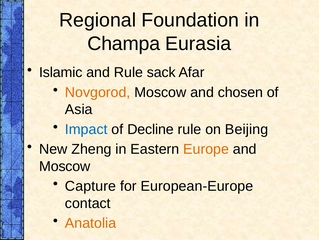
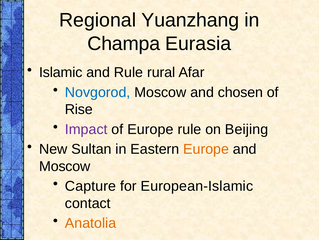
Foundation: Foundation -> Yuanzhang (190, 20)
sack: sack -> rural (161, 72)
Novgorod colour: orange -> blue (98, 92)
Asia: Asia -> Rise (79, 109)
Impact colour: blue -> purple (86, 129)
of Decline: Decline -> Europe (150, 129)
Zheng: Zheng -> Sultan (91, 149)
European-Europe: European-Europe -> European-Islamic (197, 186)
